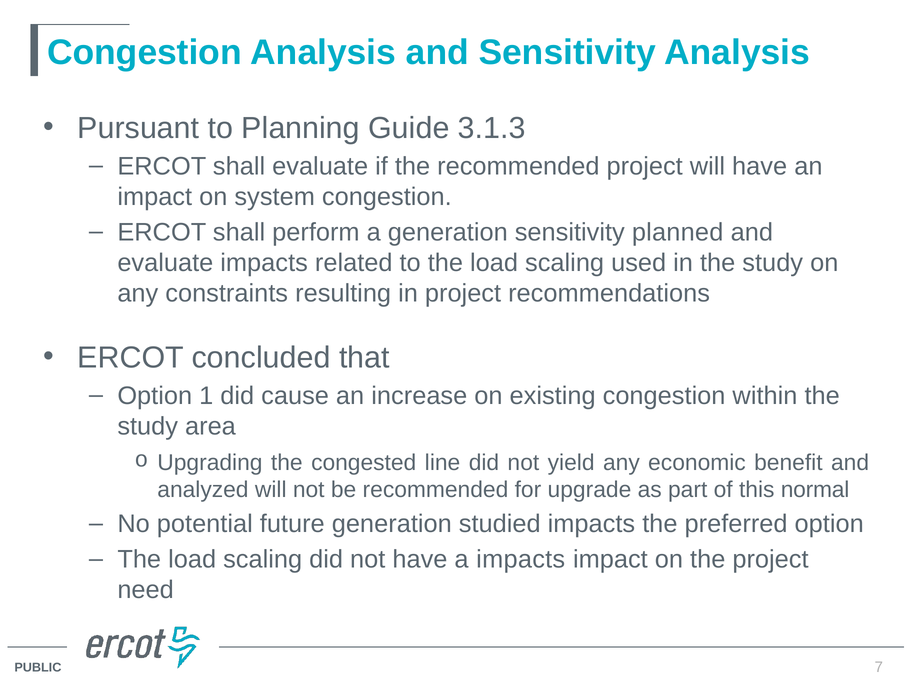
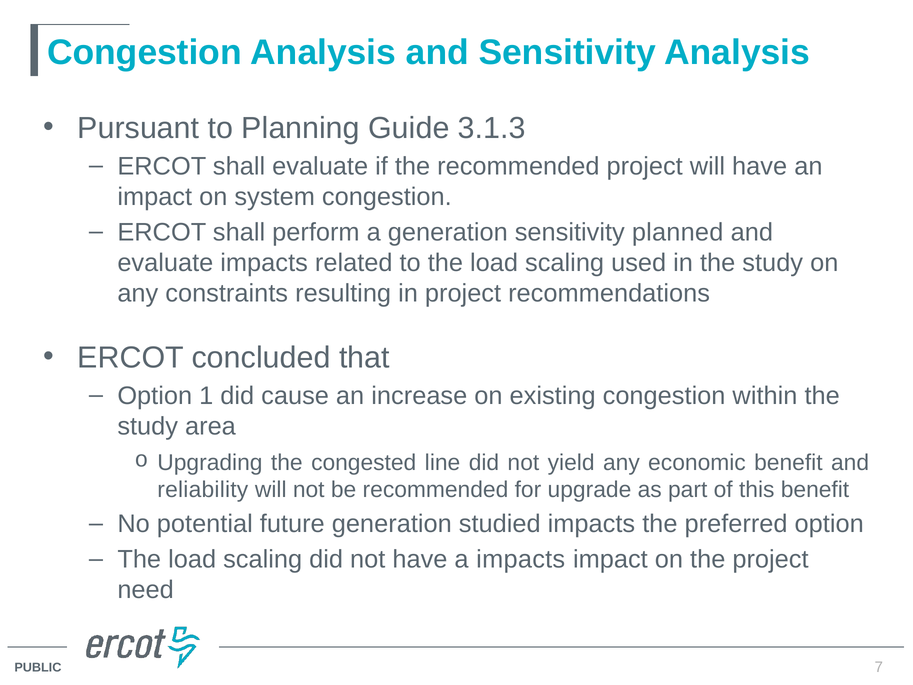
analyzed: analyzed -> reliability (203, 490)
this normal: normal -> benefit (815, 490)
